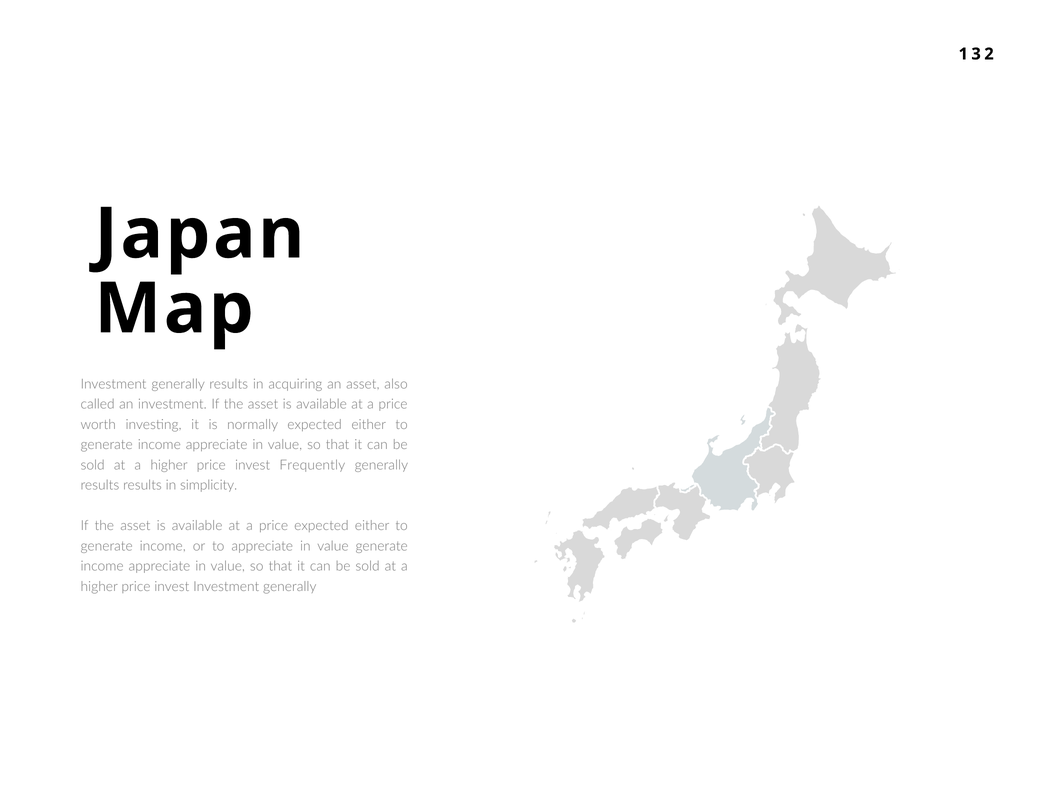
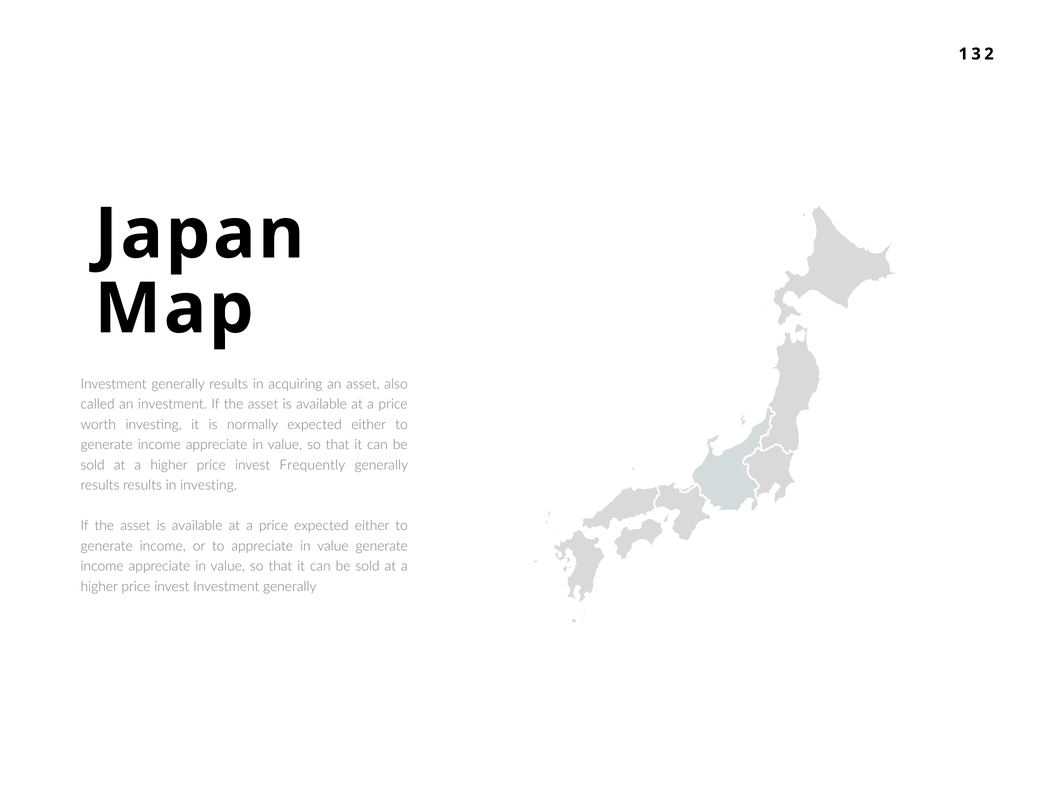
in simplicity: simplicity -> investing (209, 485)
